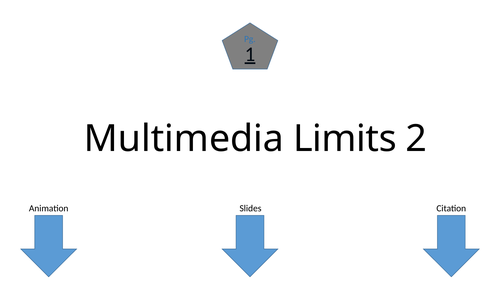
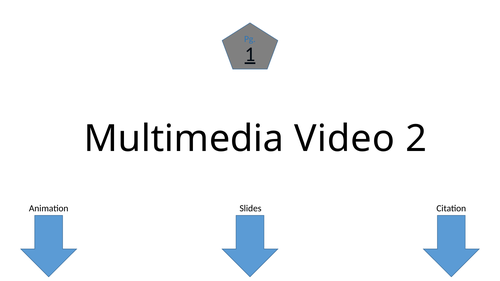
Limits: Limits -> Video (345, 139)
